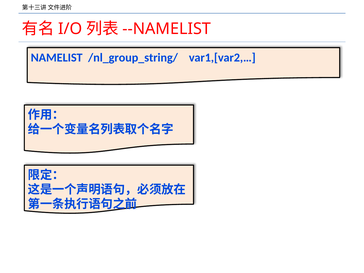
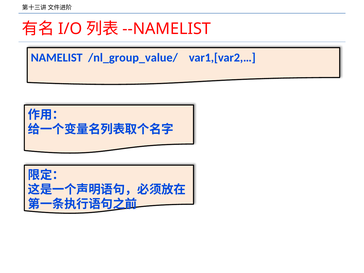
/nl_group_string/: /nl_group_string/ -> /nl_group_value/ (133, 58)
